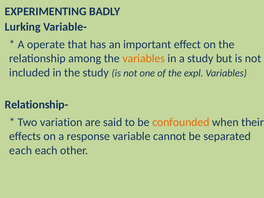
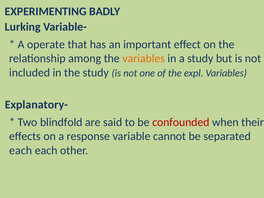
Relationship-: Relationship- -> Explanatory- (36, 105)
variation: variation -> blindfold (61, 122)
confounded colour: orange -> red (181, 122)
